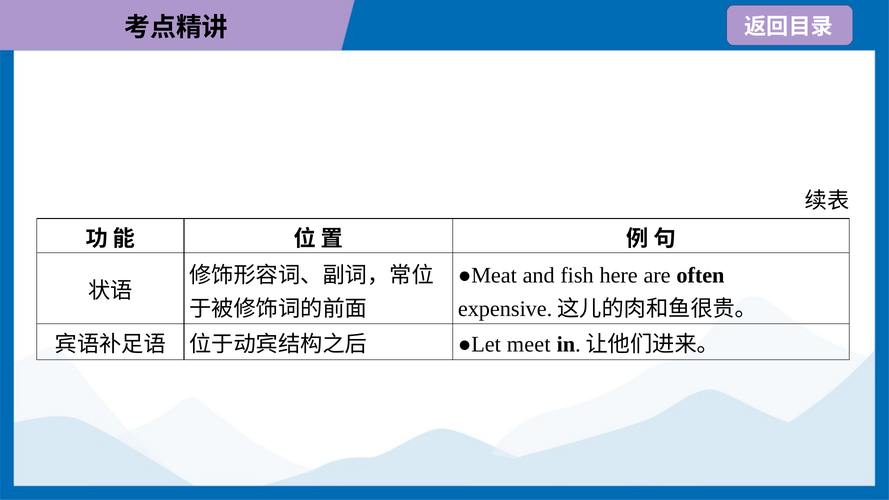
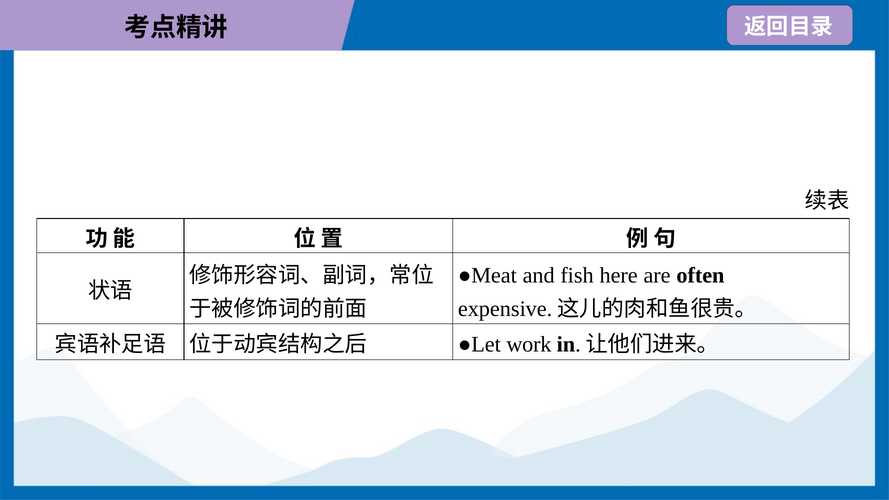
meet: meet -> work (529, 344)
